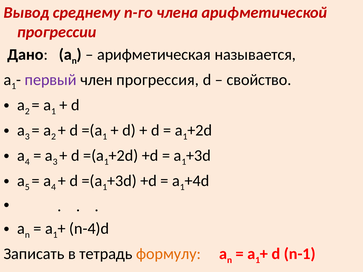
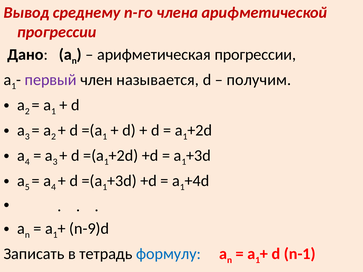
арифметическая называется: называется -> прогрессии (255, 55)
прогрессия: прогрессия -> называется (158, 80)
свойство: свойство -> получим (259, 80)
n-4)d: n-4)d -> n-9)d (89, 229)
формулу colour: orange -> blue (169, 254)
